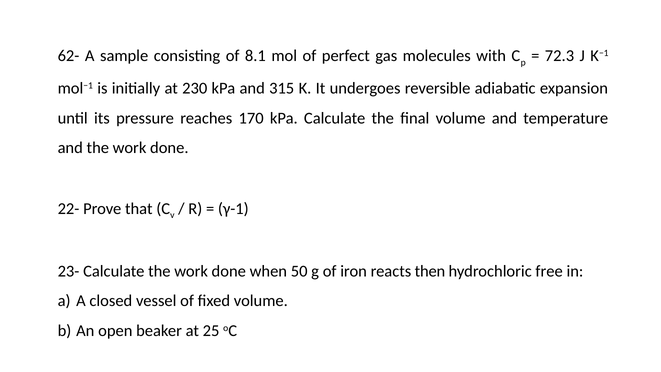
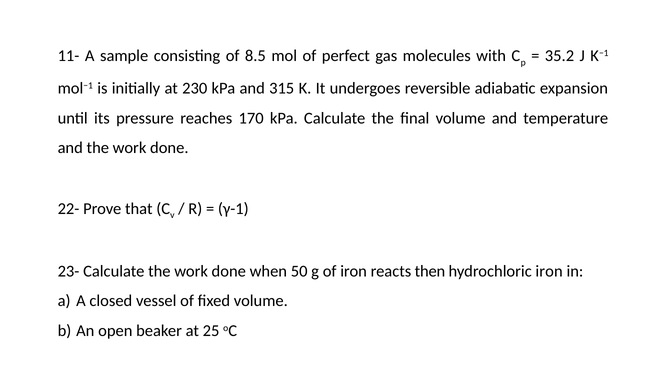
62-: 62- -> 11- (69, 56)
8.1: 8.1 -> 8.5 (255, 56)
72.3: 72.3 -> 35.2 (560, 56)
hydrochloric free: free -> iron (549, 271)
